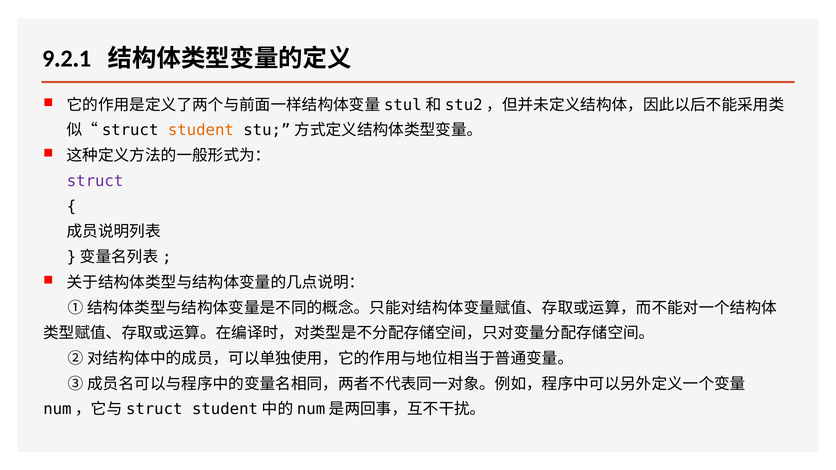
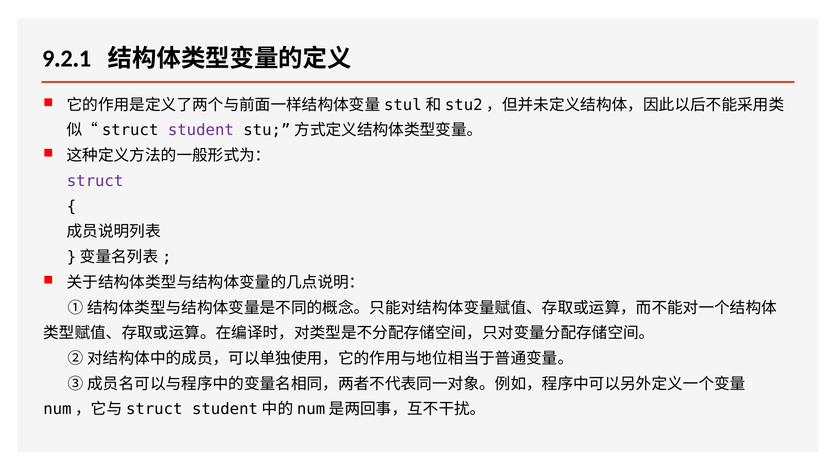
student colour: orange -> purple (201, 130)
